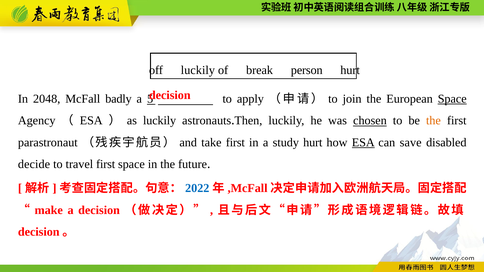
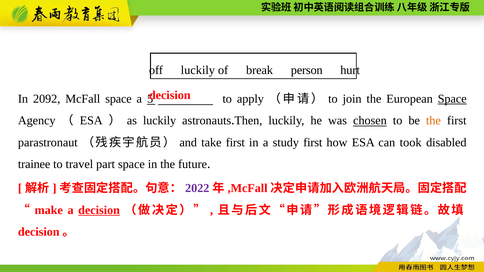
2048: 2048 -> 2092 (47, 99)
McFall badly: badly -> space (118, 99)
study hurt: hurt -> first (313, 143)
ESA underline: present -> none (363, 143)
save: save -> took (411, 143)
decide: decide -> trainee (34, 164)
travel first: first -> part (106, 164)
2022 colour: blue -> purple (197, 188)
decision underline: none -> present (99, 210)
